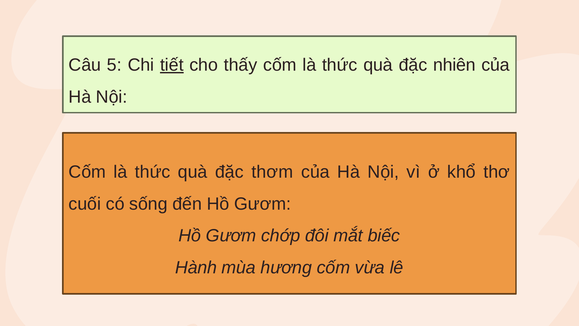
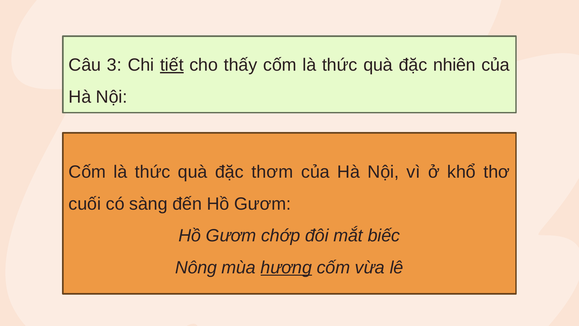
5: 5 -> 3 (114, 65)
sống: sống -> sàng (148, 204)
Hành: Hành -> Nông (196, 267)
hương underline: none -> present (286, 267)
